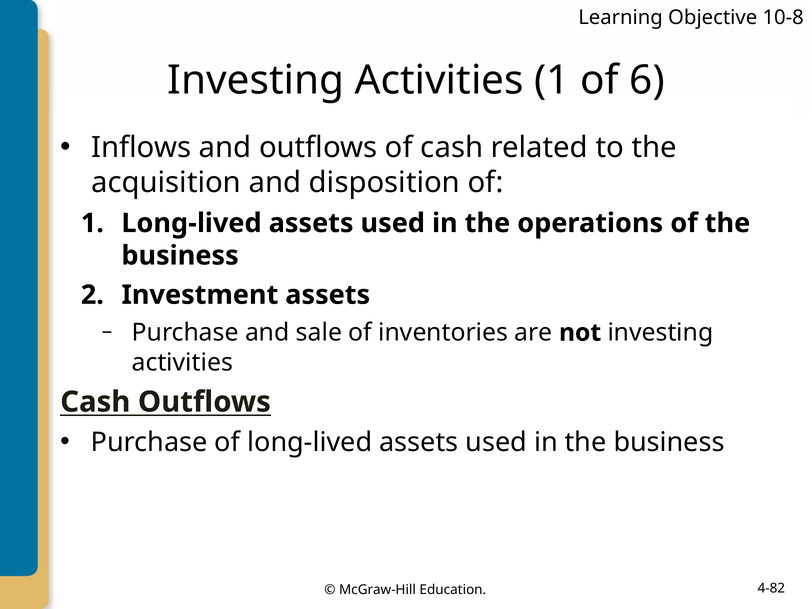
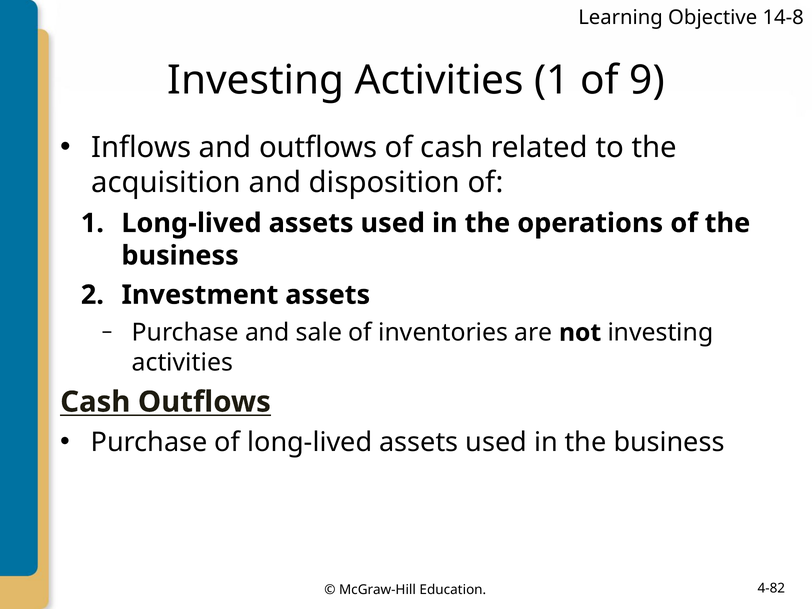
10-8: 10-8 -> 14-8 (783, 17)
6: 6 -> 9 (647, 80)
